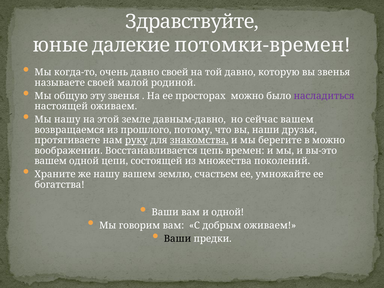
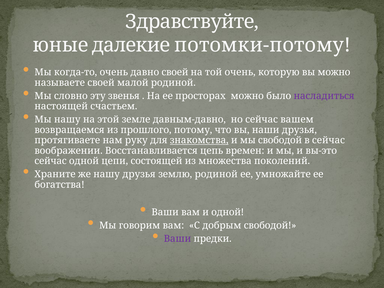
потомки-времен: потомки-времен -> потомки-потому (262, 45)
той давно: давно -> очень (240, 72)
вы звенья: звенья -> можно (334, 72)
общую: общую -> словно (71, 96)
настоящей оживаем: оживаем -> счастьем (114, 106)
руку underline: present -> none (136, 140)
мы берегите: берегите -> свободой (280, 140)
в можно: можно -> сейчас (328, 140)
вашем: вашем -> сейчас (51, 161)
нашу вашем: вашем -> друзья (139, 174)
землю счастьем: счастьем -> родиной (216, 174)
добрым оживаем: оживаем -> свободой (270, 226)
Ваши colour: black -> purple (177, 239)
